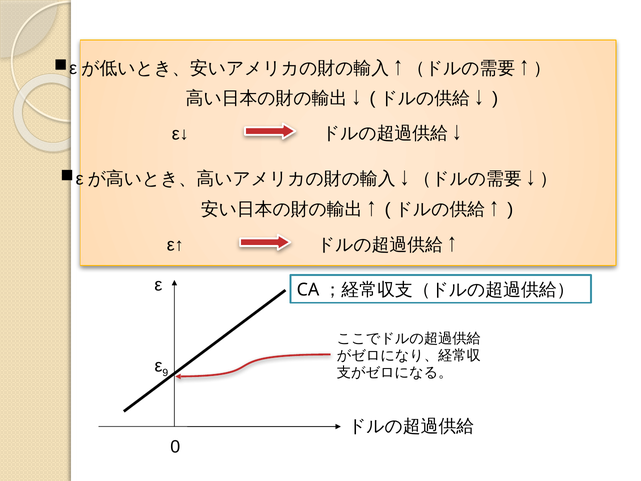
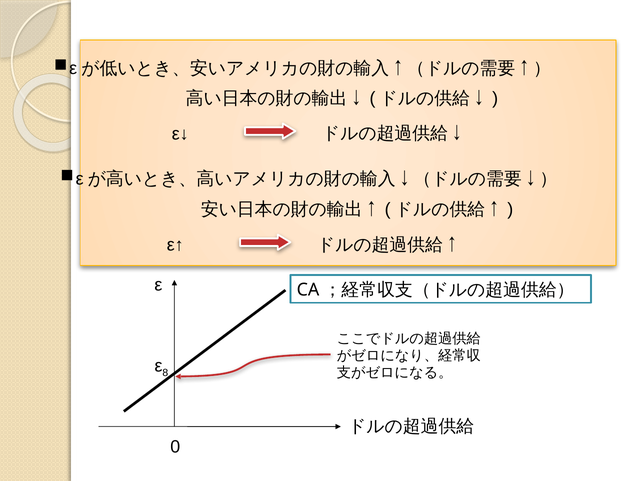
9: 9 -> 8 (165, 373)
